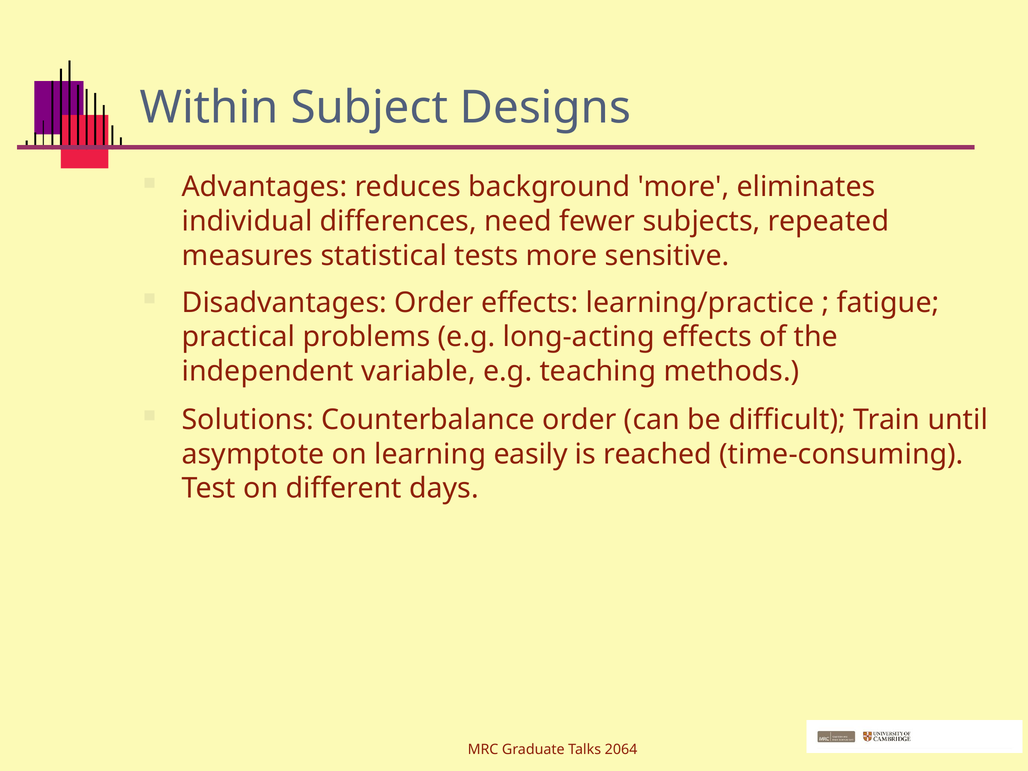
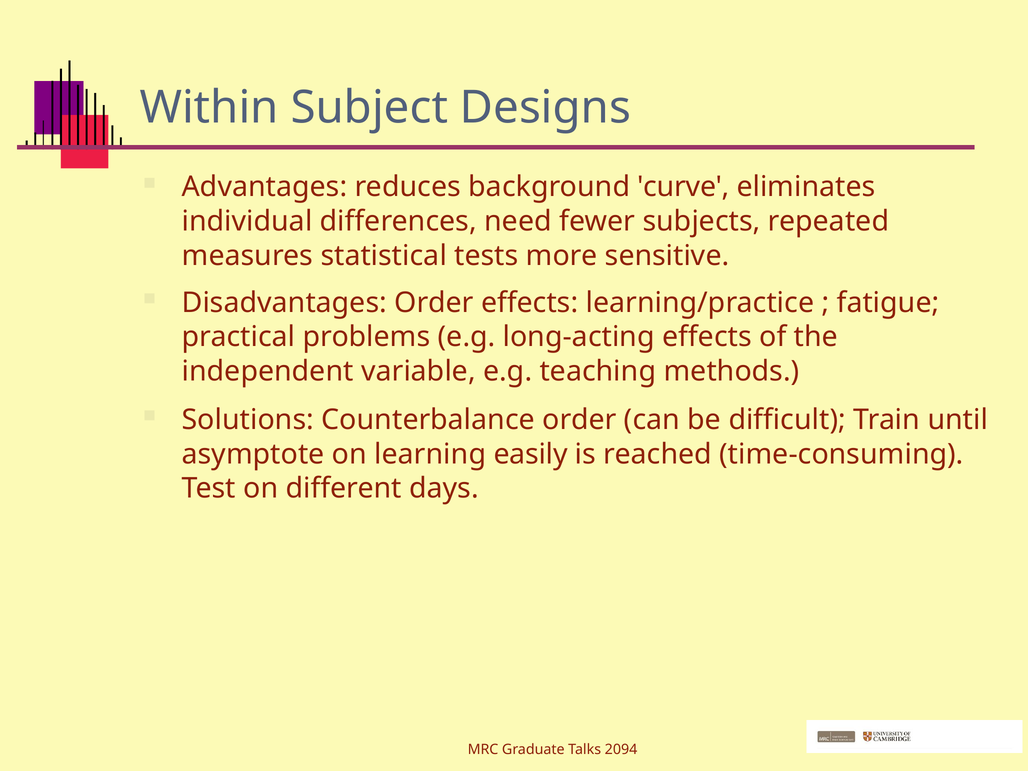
background more: more -> curve (683, 187)
2064: 2064 -> 2094 (621, 750)
